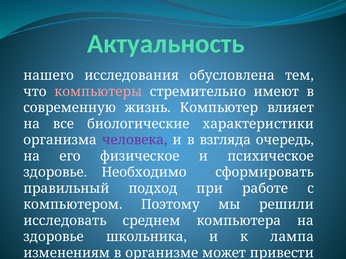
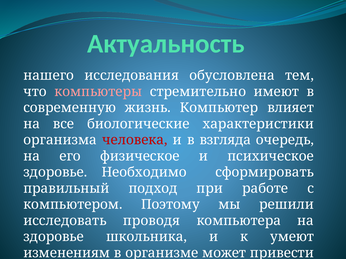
человека colour: purple -> red (135, 140)
среднем: среднем -> проводя (151, 221)
лампа: лампа -> умеют (292, 237)
